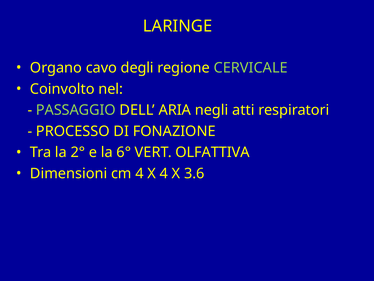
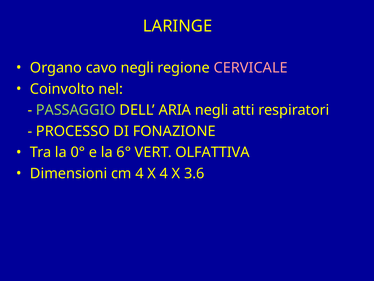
cavo degli: degli -> negli (137, 68)
CERVICALE colour: light green -> pink (251, 68)
2°: 2° -> 0° (78, 152)
